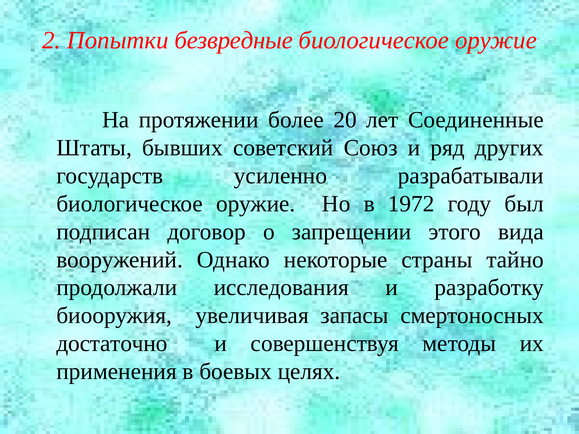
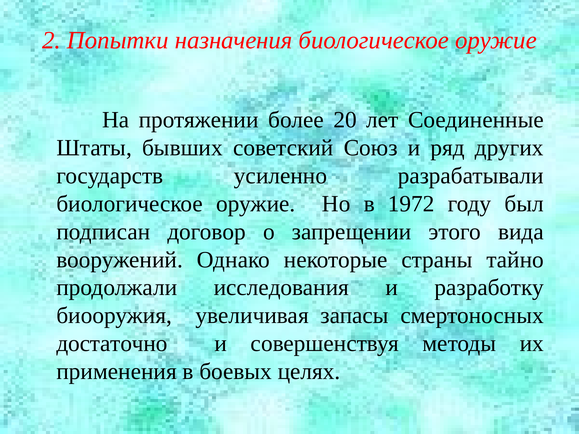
безвредные: безвредные -> назначения (234, 40)
